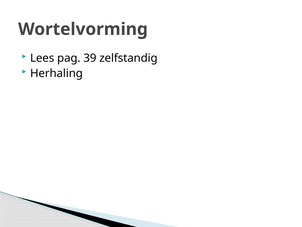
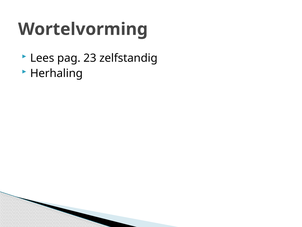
39: 39 -> 23 (90, 58)
